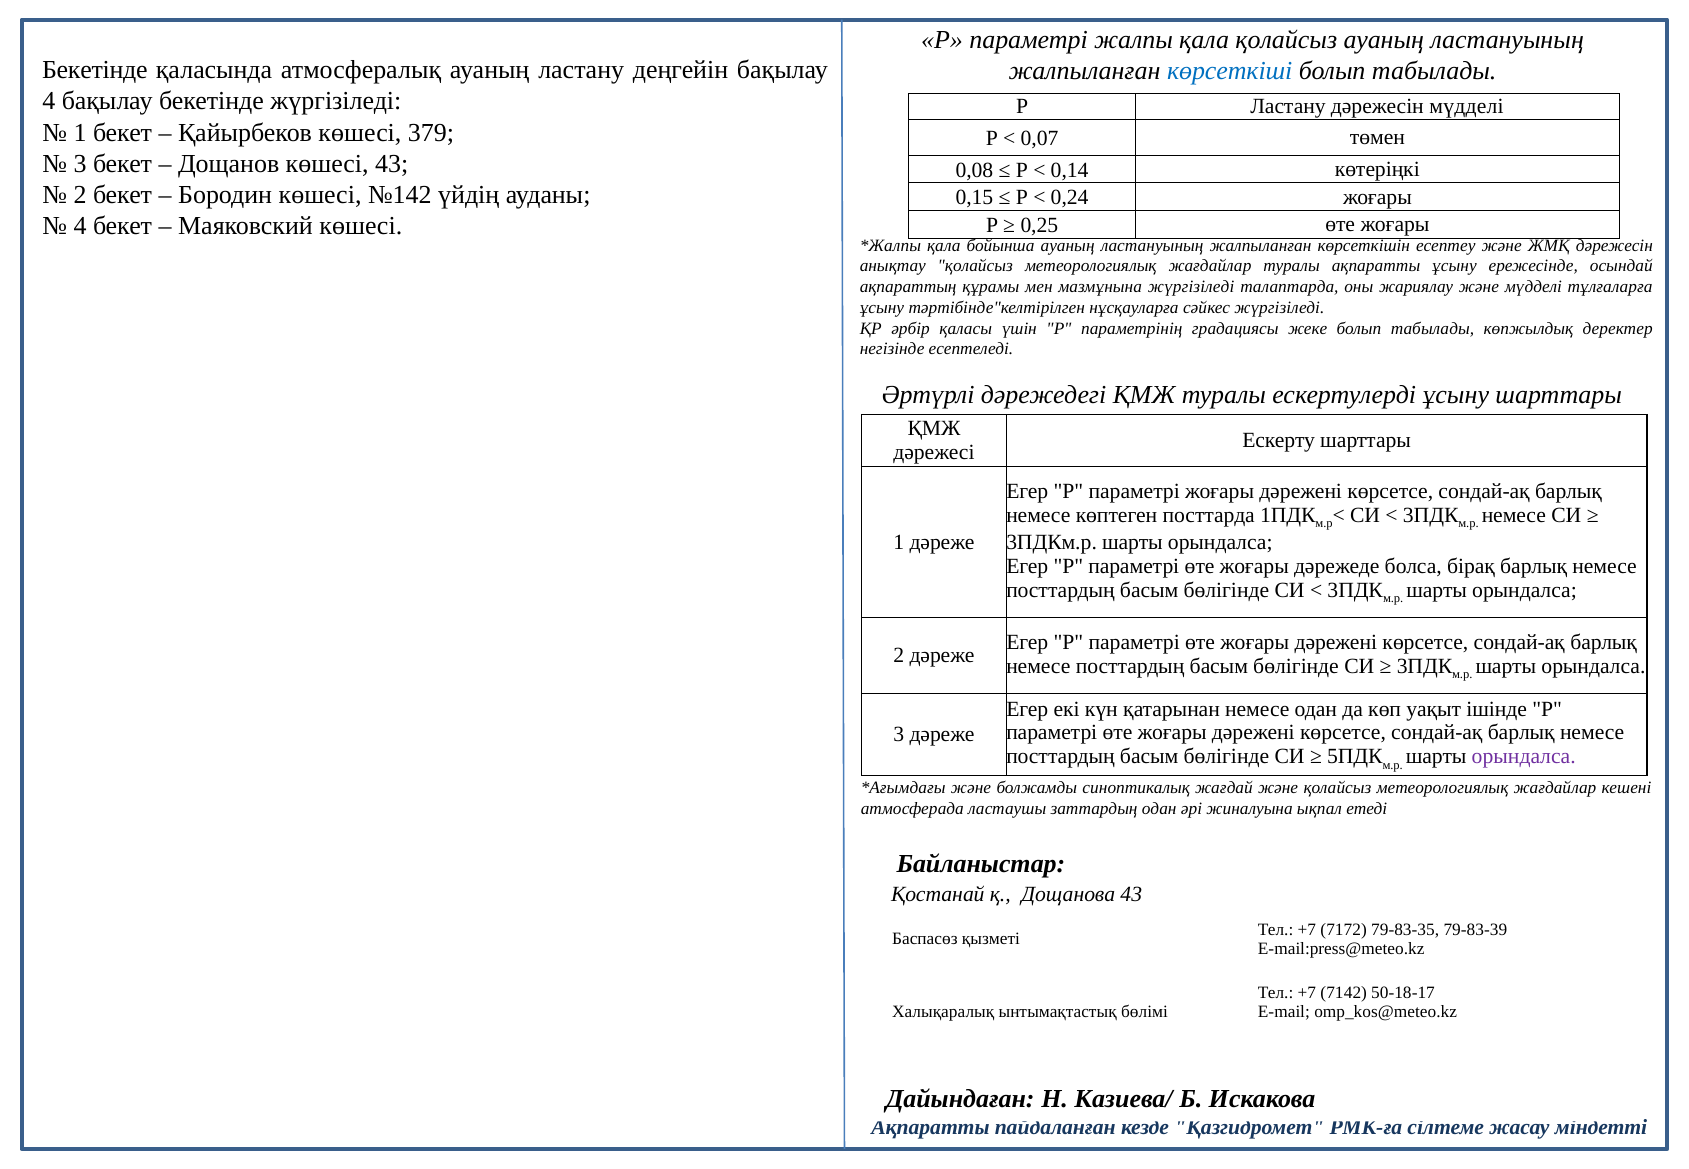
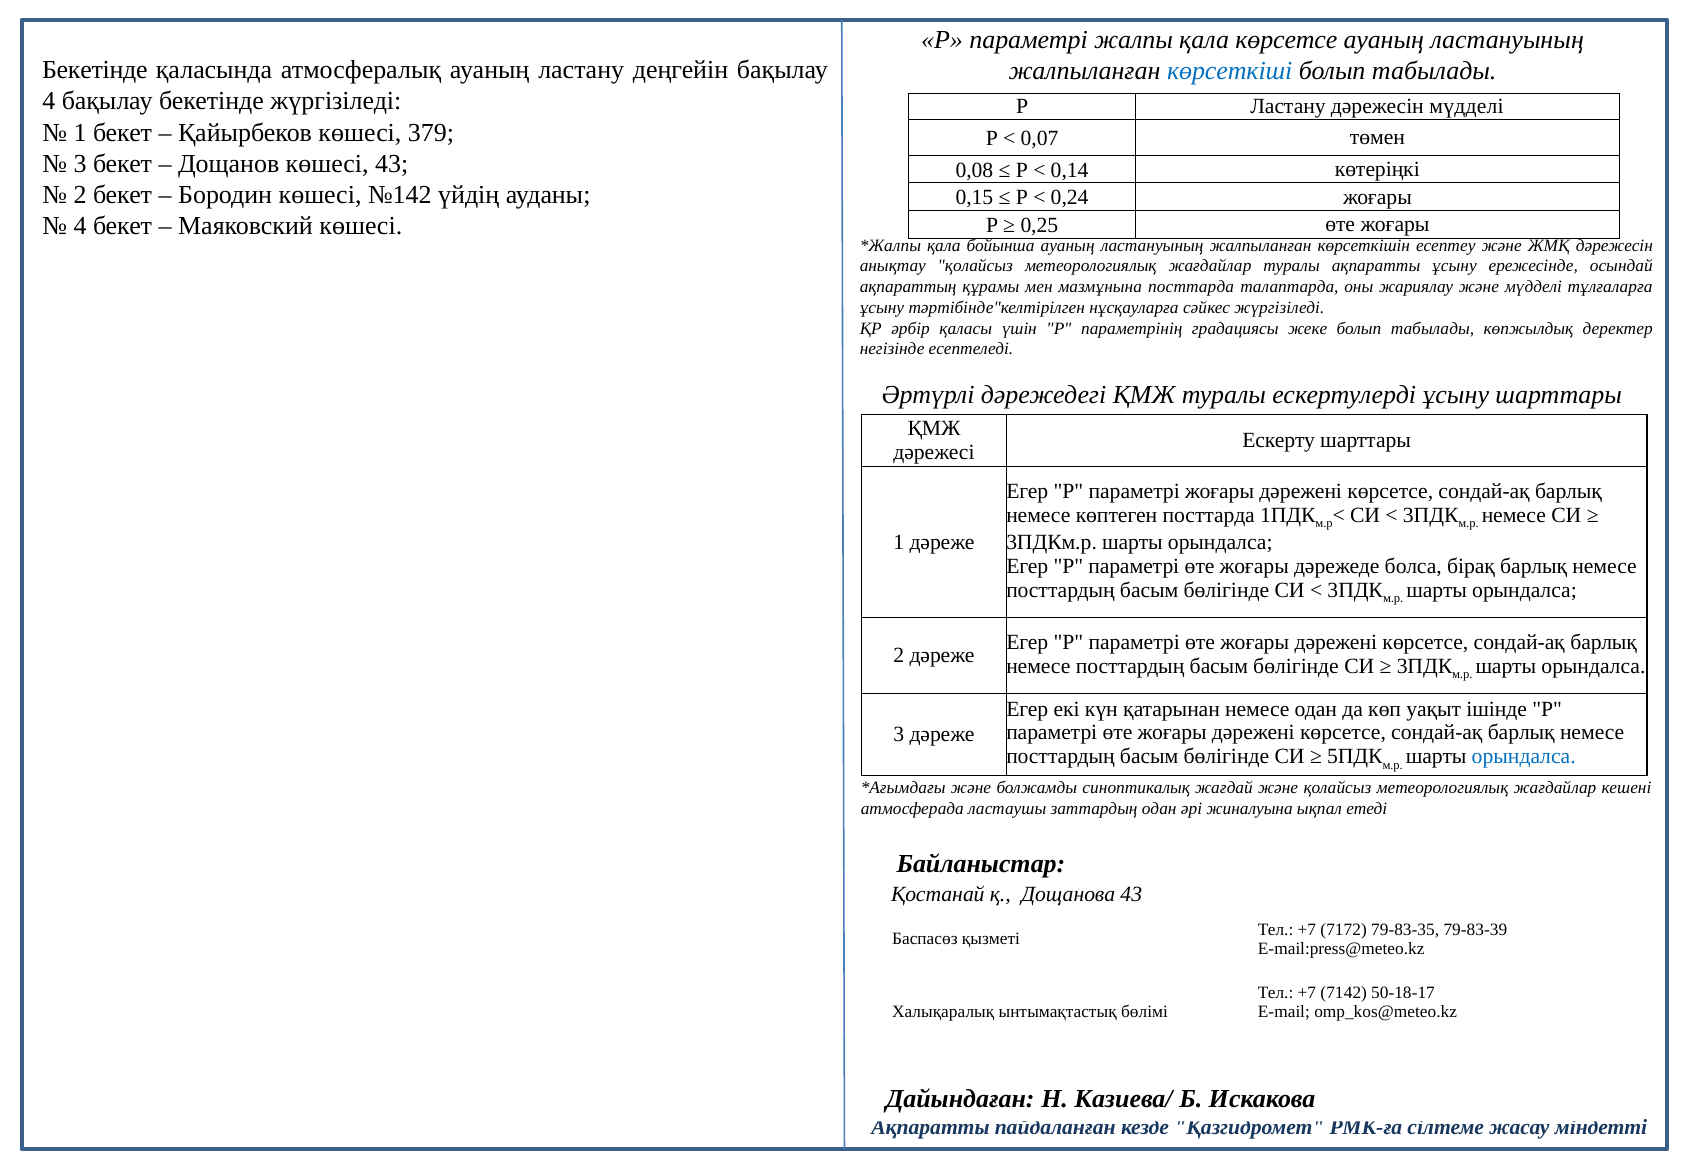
қала қолайсыз: қолайсыз -> көрсетсе (1286, 40)
мазмұнына жүргізіледі: жүргізіледі -> посттарда (1191, 287)
орындалса colour: purple -> blue (1524, 757)
